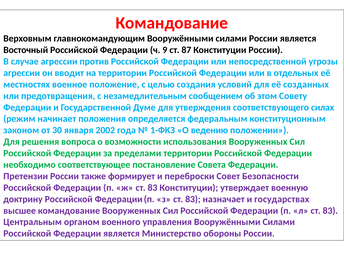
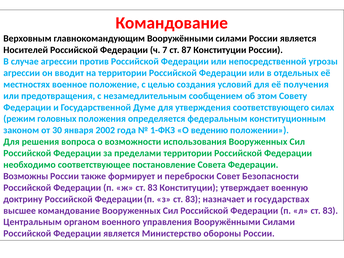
Восточный: Восточный -> Носителей (26, 50)
9: 9 -> 7 (165, 50)
созданных: созданных -> получения (306, 84)
начинает: начинает -> головных (57, 119)
Претензии: Претензии -> Возможны (26, 176)
